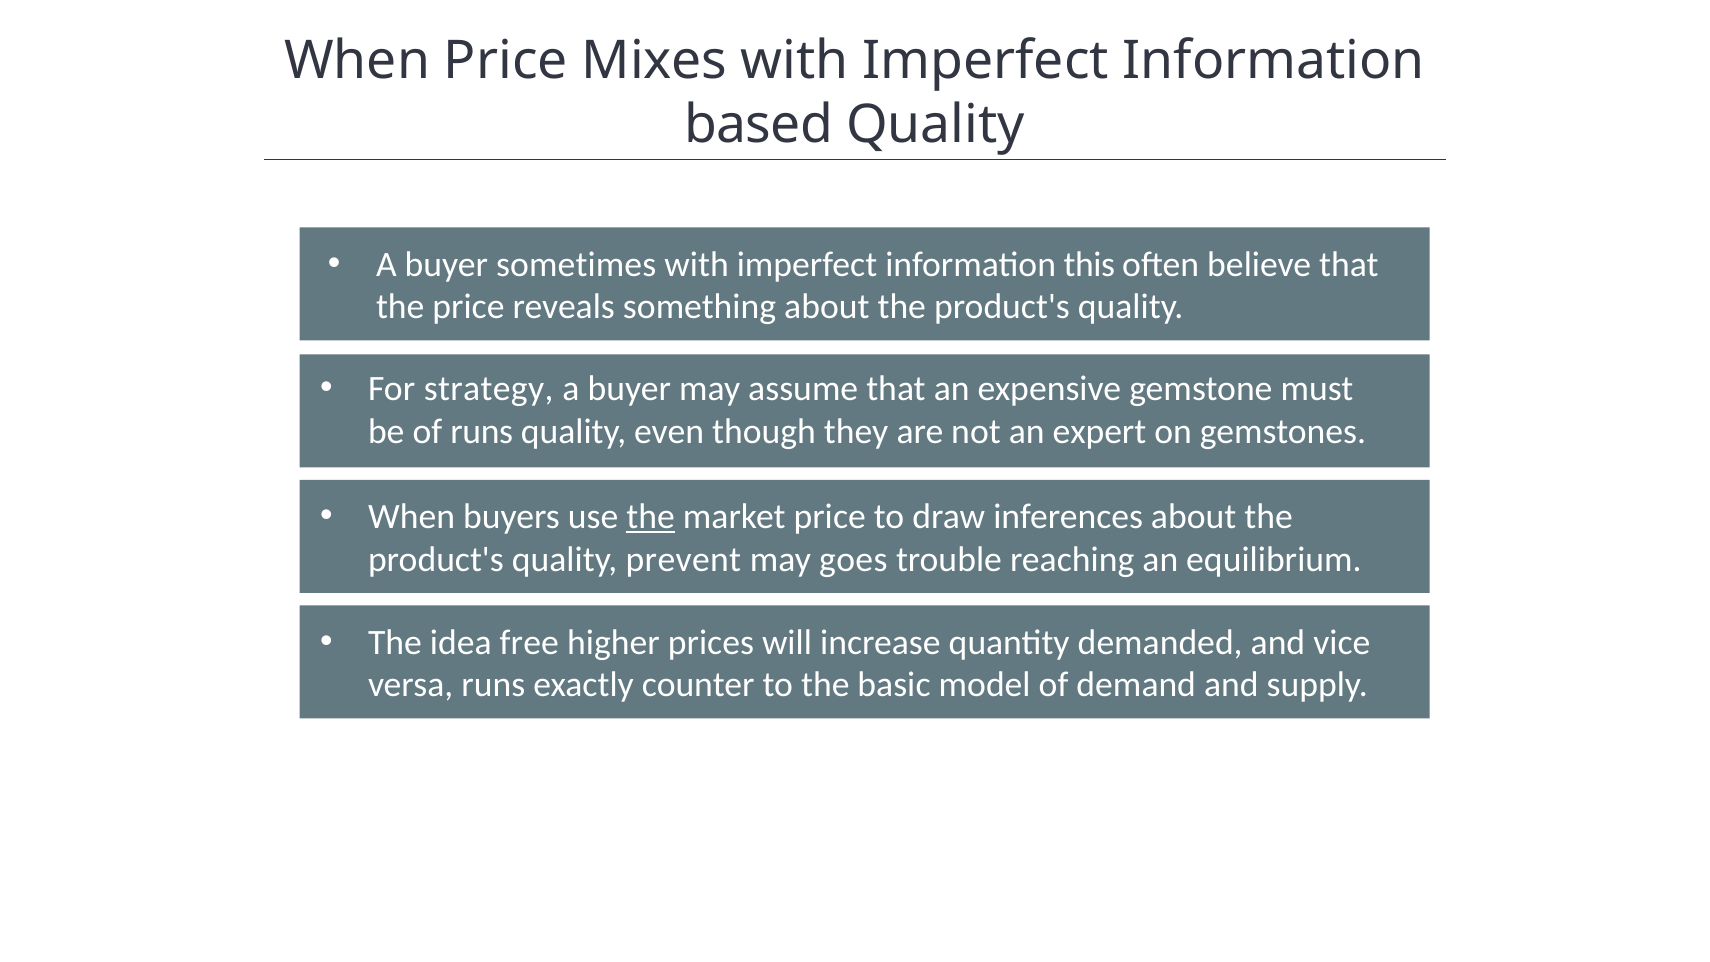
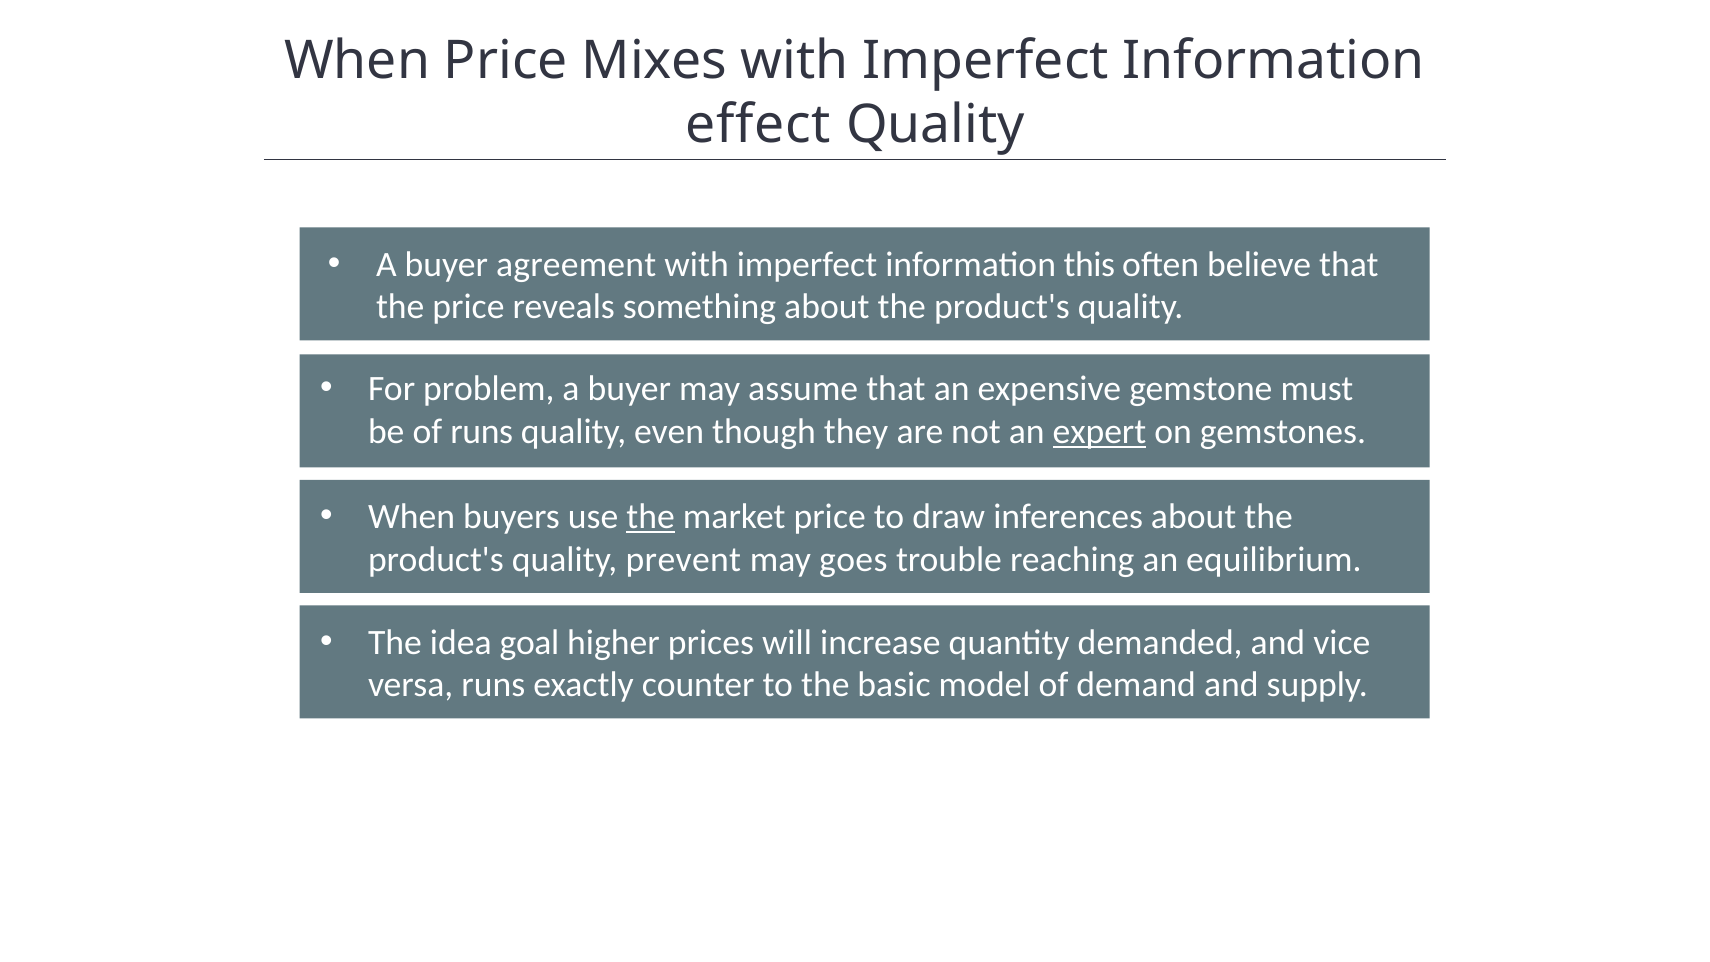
based: based -> effect (758, 125)
sometimes: sometimes -> agreement (576, 264)
strategy: strategy -> problem (489, 389)
expert underline: none -> present (1099, 432)
free: free -> goal (530, 642)
